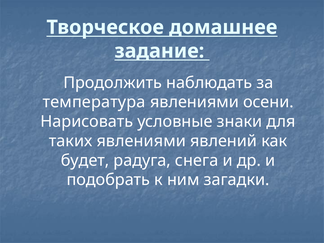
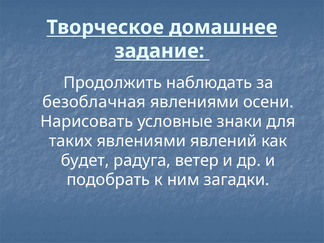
температура: температура -> безоблачная (94, 102)
снега: снега -> ветер (197, 160)
